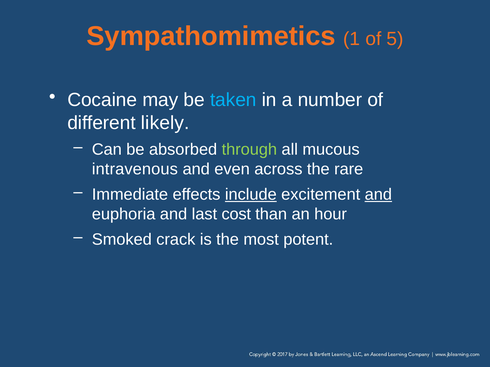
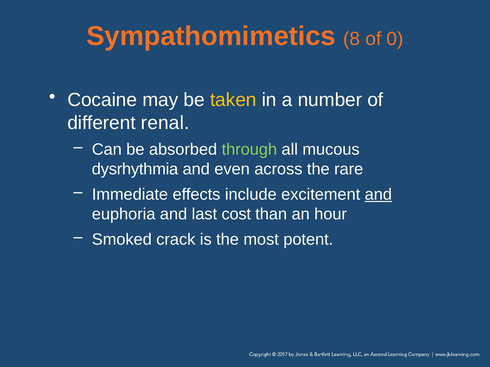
1: 1 -> 8 (352, 39)
5: 5 -> 0 (395, 39)
taken colour: light blue -> yellow (233, 100)
likely: likely -> renal (165, 123)
intravenous: intravenous -> dysrhythmia (135, 169)
include underline: present -> none (251, 195)
